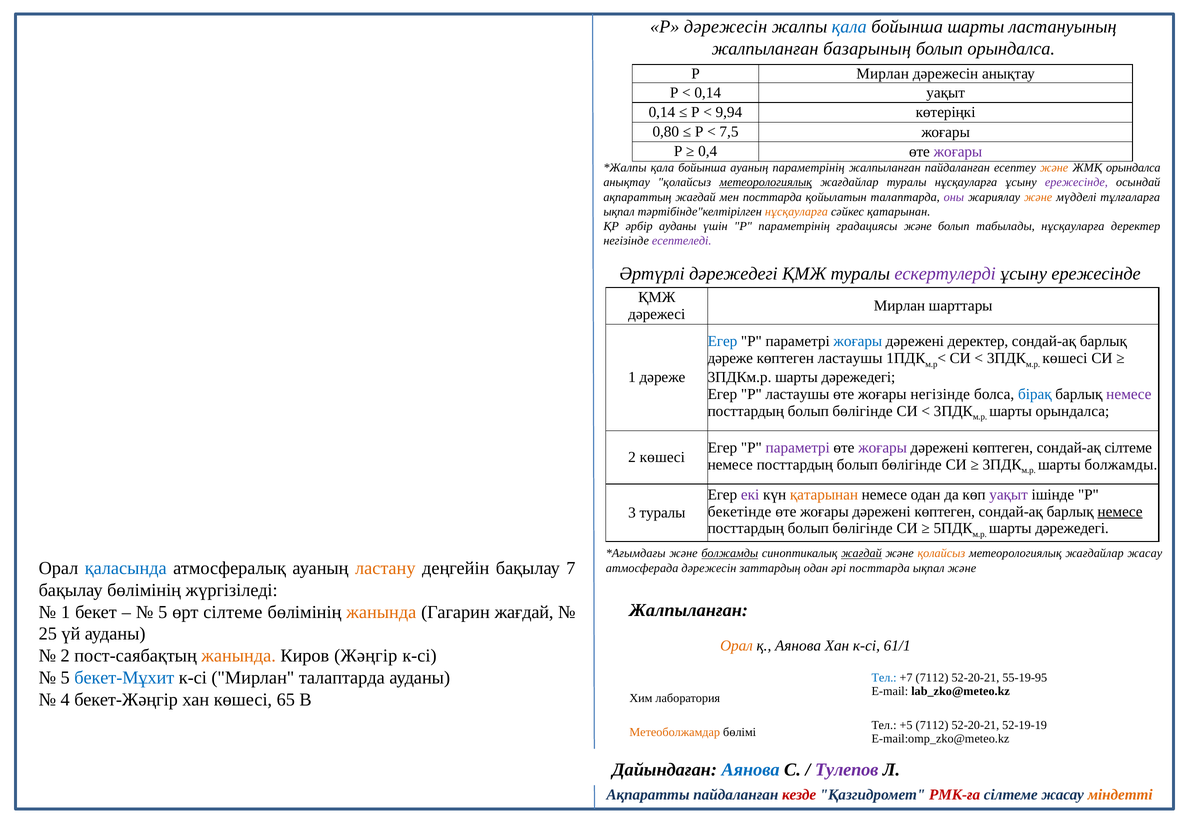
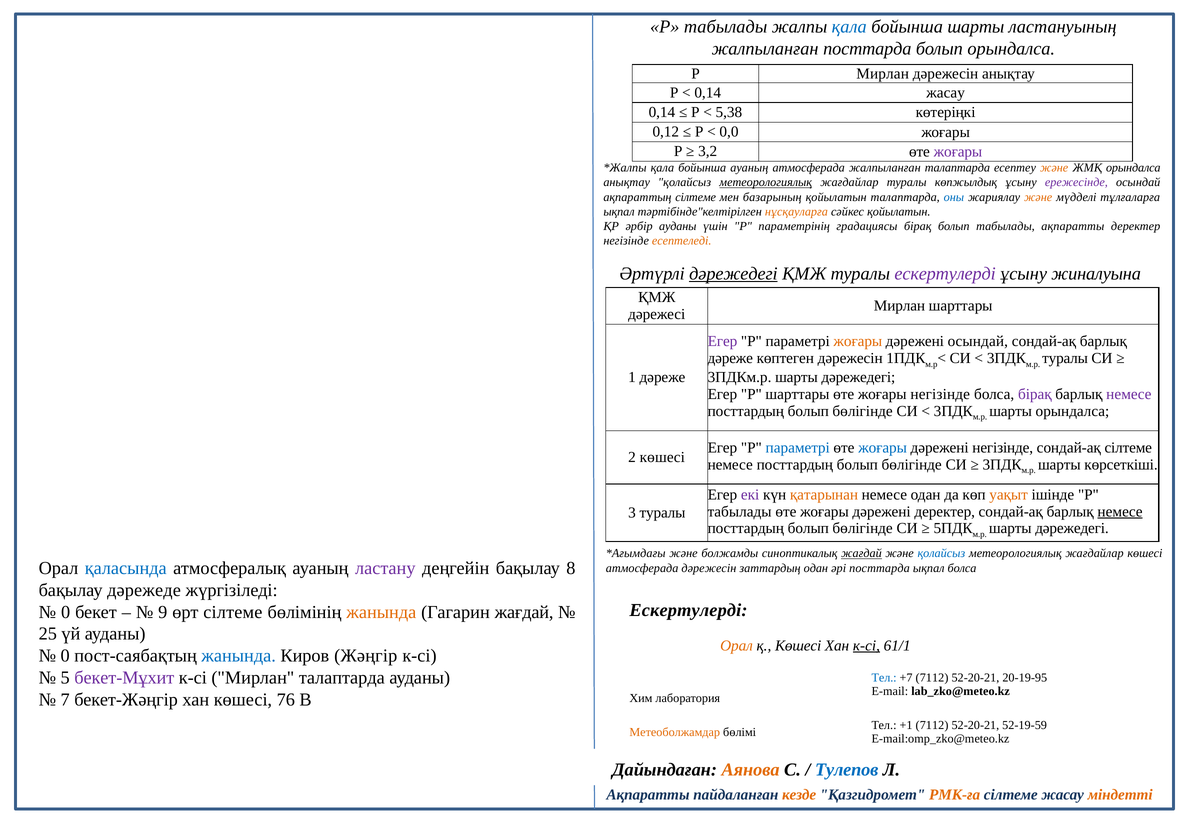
дәрежесін: дәрежесін -> табылады (726, 27)
жалпыланған базарының: базарының -> посттарда (867, 49)
0,14 уақыт: уақыт -> жасау (946, 93)
9,94: 9,94 -> 5,38 (729, 112)
0,80: 0,80 -> 0,12 (666, 132)
7,5: 7,5 -> 0,0 (729, 132)
0,4: 0,4 -> 3,2 (708, 151)
ауаның параметрінің: параметрінің -> атмосферада (809, 168)
жалпыланған пайдаланған: пайдаланған -> талаптарда (957, 168)
туралы нұсқауларға: нұсқауларға -> көпжылдық (966, 182)
ақпараттың жағдай: жағдай -> сілтеме (696, 197)
мен посттарда: посттарда -> базарының (772, 197)
оны colour: purple -> blue (954, 197)
сәйкес қатарынан: қатарынан -> қойылатын (899, 212)
градациясы және: және -> бірақ (918, 226)
табылады нұсқауларға: нұсқауларға -> ақпаратты (1073, 226)
есептеледі colour: purple -> orange (682, 241)
дәрежедегі underline: none -> present (733, 274)
ережесінде: ережесінде -> жиналуына (1096, 274)
Егер colour: blue -> purple (722, 341)
жоғары colour: blue -> orange (858, 341)
дәрежені деректер: деректер -> осындай (978, 341)
көптеген ластаушы: ластаушы -> дәрежесін (850, 358)
көшесі: көшесі -> туралы (1065, 358)
P ластаушы: ластаушы -> шарттары (797, 394)
бірақ colour: blue -> purple (1035, 394)
параметрі colour: purple -> blue (798, 448)
жоғары colour: purple -> blue (883, 448)
көптеген: көптеген -> негізінде (1003, 448)
шарты болжамды: болжамды -> көрсеткіші (1121, 465)
уақыт colour: purple -> orange (1009, 495)
бекетінде: бекетінде -> табылады (740, 512)
көптеген: көптеген -> деректер (945, 512)
болжамды underline: present -> none (730, 554)
қолайсыз colour: orange -> blue (941, 554)
жағдайлар жасау: жасау -> көшесі (1145, 554)
ластану colour: orange -> purple (385, 568)
7: 7 -> 8 (571, 568)
ықпал және: және -> болса (962, 568)
бақылау бөлімінің: бөлімінің -> дәрежеде (144, 590)
Жалпыланған: Жалпыланған -> Ескертулерді (689, 610)
1: 1 -> 0 (66, 612)
5: 5 -> 9 (163, 612)
қ Аянова: Аянова -> Көшесі (798, 646)
к-сі underline: none -> present (866, 646)
2: 2 -> 0 (65, 656)
жанында colour: orange -> blue (239, 656)
бекет-Мұхит colour: blue -> purple (124, 678)
55-19-95: 55-19-95 -> 20-19-95 (1025, 678)
4: 4 -> 7 (65, 700)
65: 65 -> 76 (286, 700)
+5: +5 -> +1 (906, 725)
52-19-19: 52-19-19 -> 52-19-59 (1025, 725)
Аянова colour: blue -> orange (751, 770)
Тулепов colour: purple -> blue (847, 770)
кезде colour: red -> orange (799, 795)
РМК-ға colour: red -> orange (955, 795)
